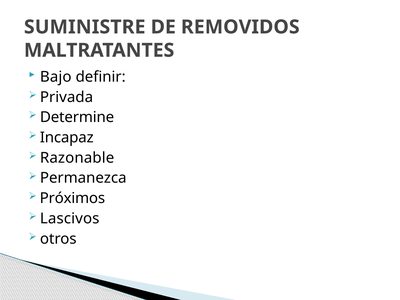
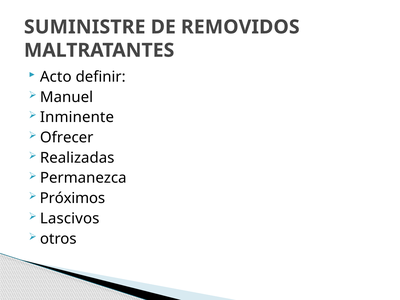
Bajo: Bajo -> Acto (56, 77)
Privada: Privada -> Manuel (67, 97)
Determine: Determine -> Inminente (77, 117)
Incapaz: Incapaz -> Ofrecer (67, 138)
Razonable: Razonable -> Realizadas (77, 158)
